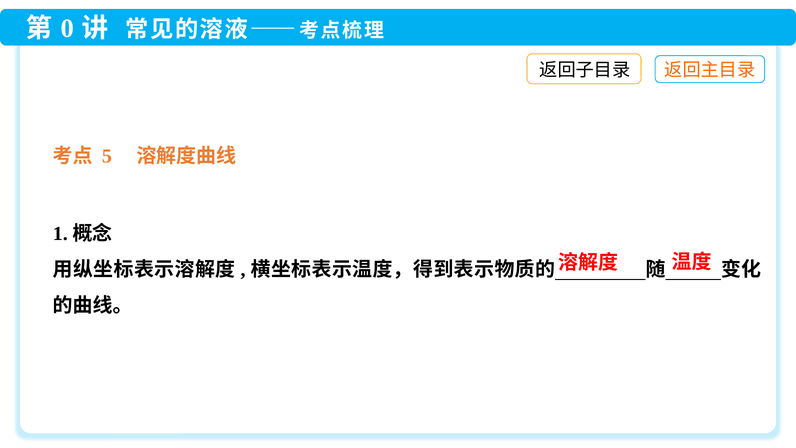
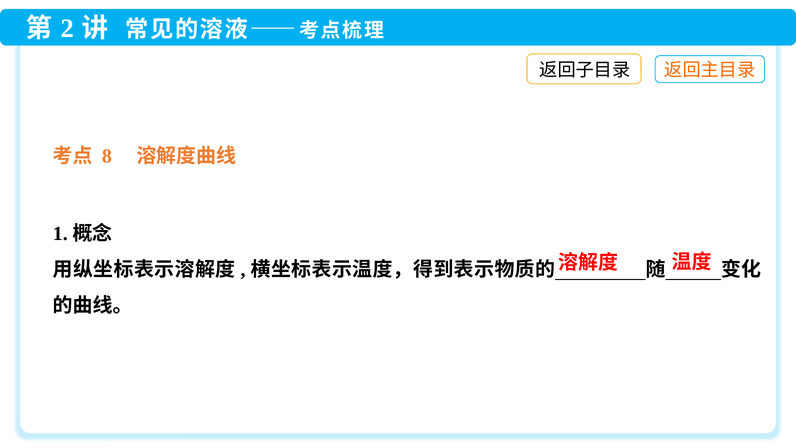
0: 0 -> 2 (67, 28)
5: 5 -> 8 (107, 156)
